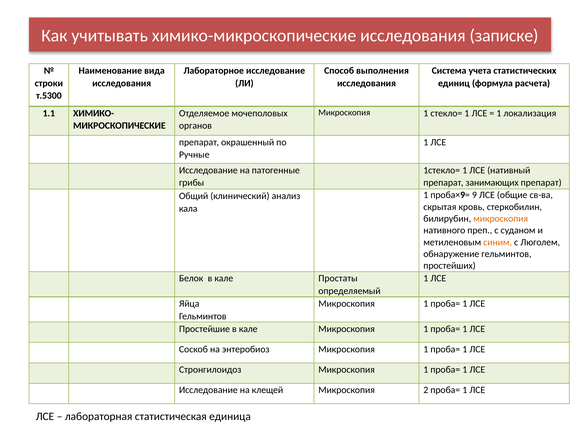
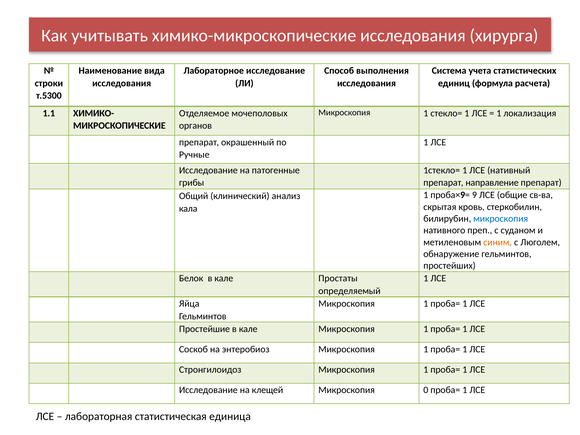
записке: записке -> хирурга (504, 36)
занимающих: занимающих -> направление (492, 183)
микроскопия colour: orange -> blue (501, 219)
2: 2 -> 0 (426, 390)
